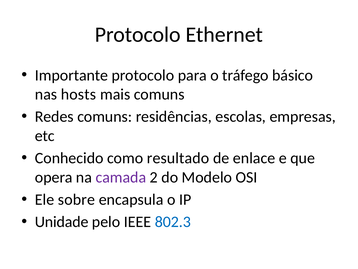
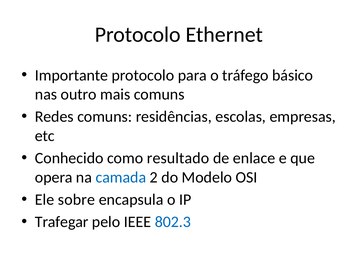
hosts: hosts -> outro (79, 94)
camada colour: purple -> blue (121, 177)
Unidade: Unidade -> Trafegar (62, 222)
